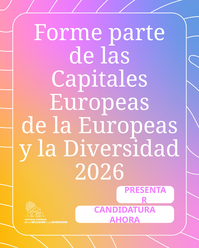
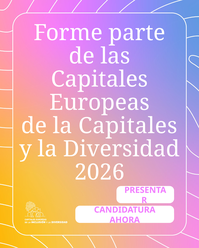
la Europeas: Europeas -> Capitales (128, 126)
